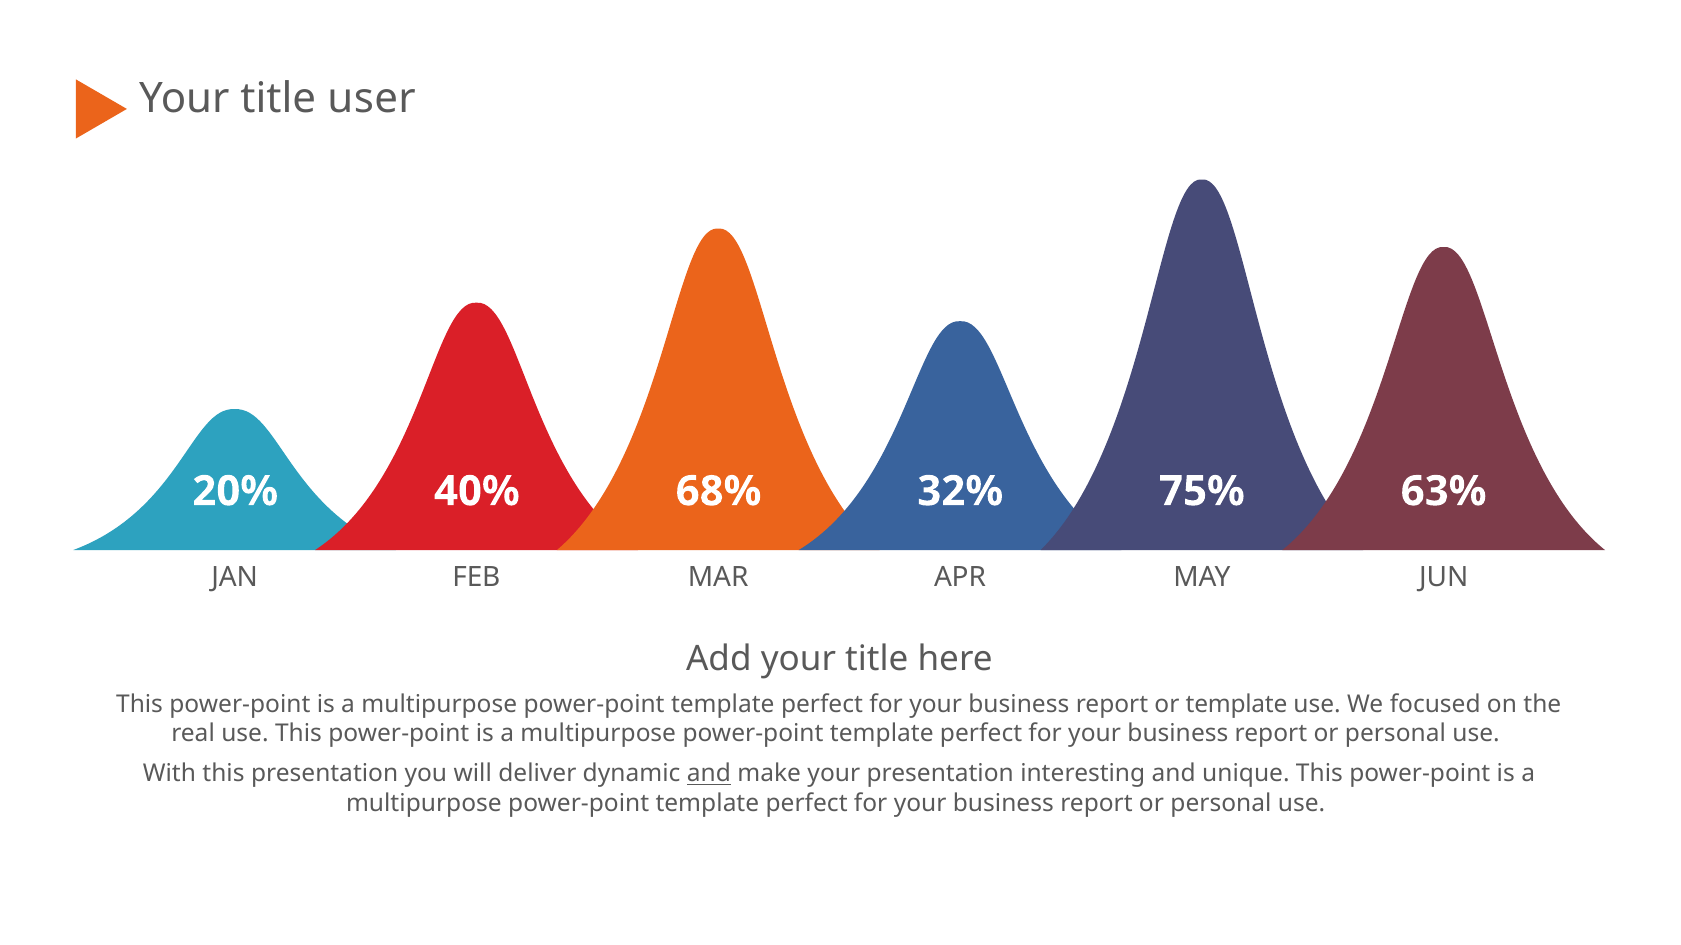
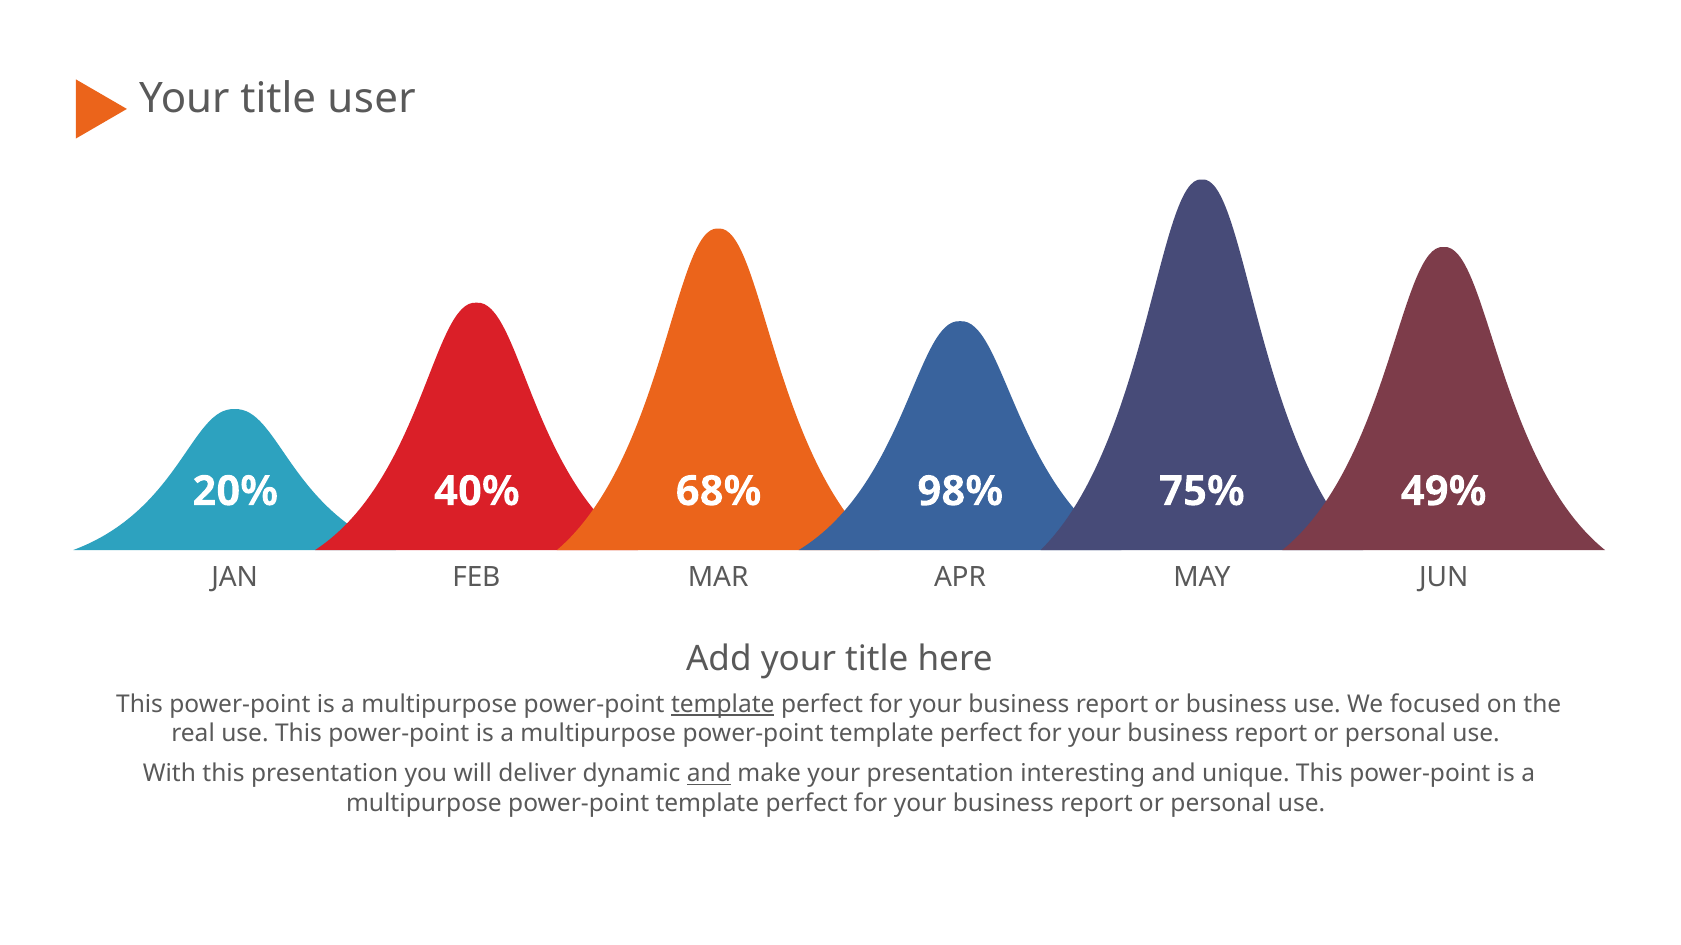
32%: 32% -> 98% (960, 492)
63%: 63% -> 49% (1444, 492)
template underline: none -> present (723, 705)
or template: template -> business (1236, 705)
